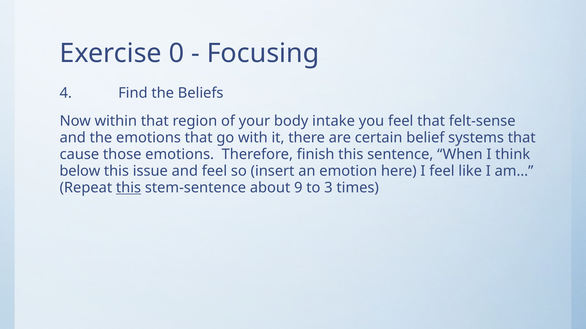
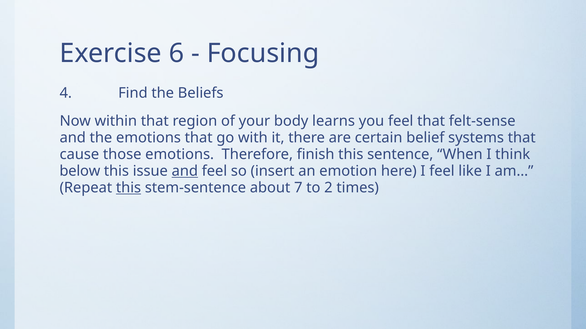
0: 0 -> 6 (176, 54)
intake: intake -> learns (334, 121)
and underline: none -> present (185, 171)
9: 9 -> 7 (298, 188)
3: 3 -> 2 (328, 188)
